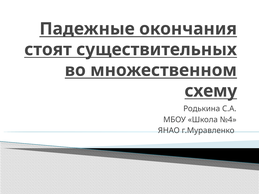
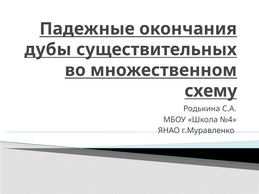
стоят: стоят -> дубы (48, 50)
